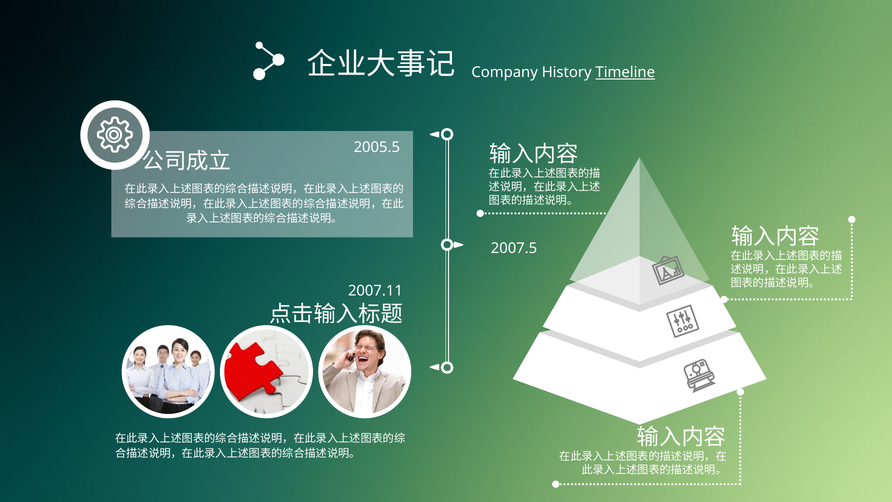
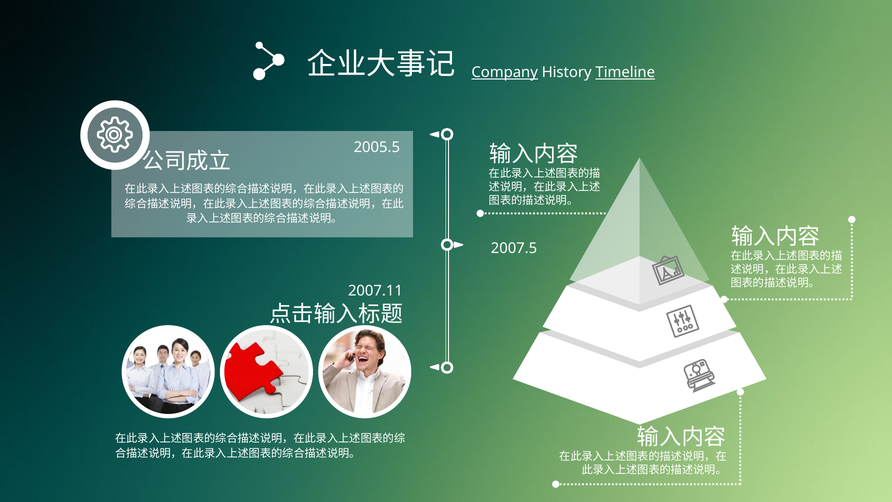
Company underline: none -> present (505, 72)
